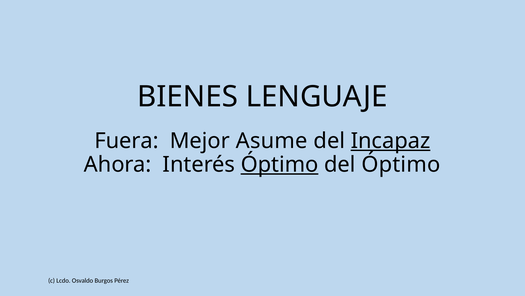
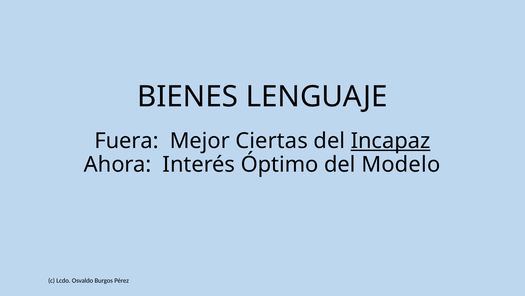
Asume: Asume -> Ciertas (272, 141)
Óptimo underline: present -> none (280, 164)
del Óptimo: Óptimo -> Modelo (401, 164)
